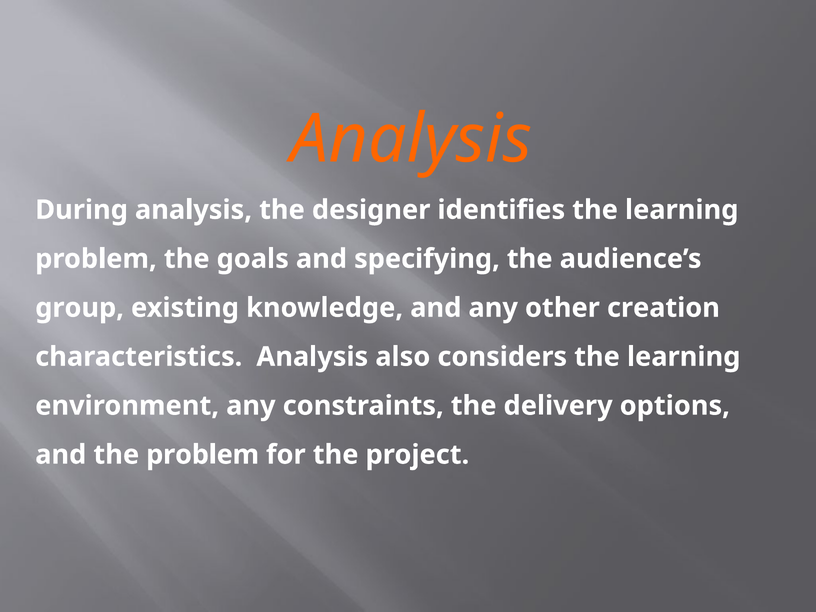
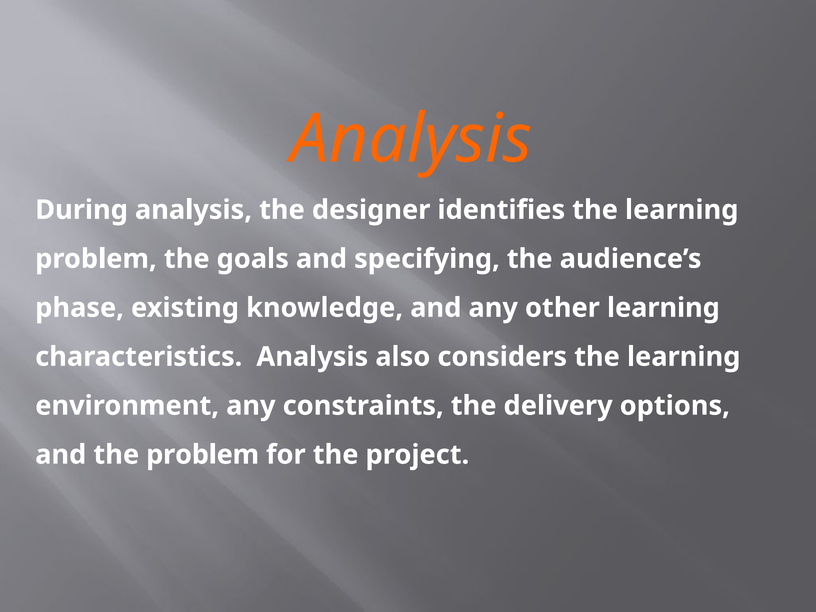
group: group -> phase (80, 308)
other creation: creation -> learning (663, 308)
